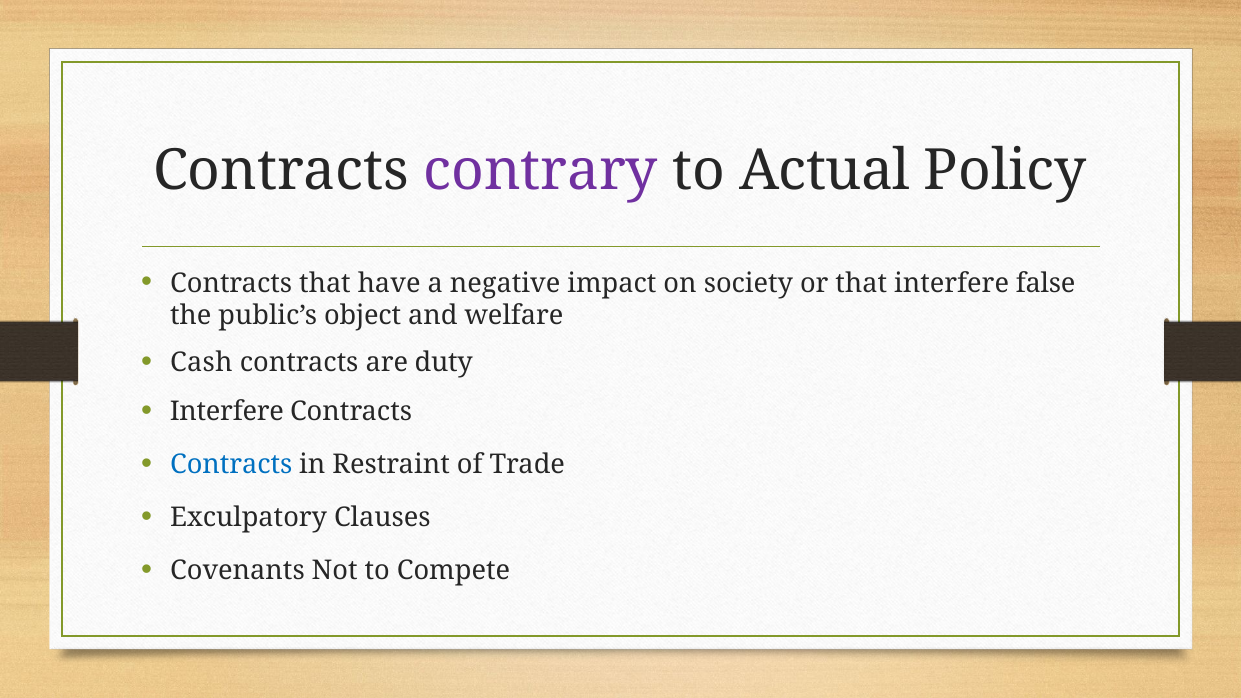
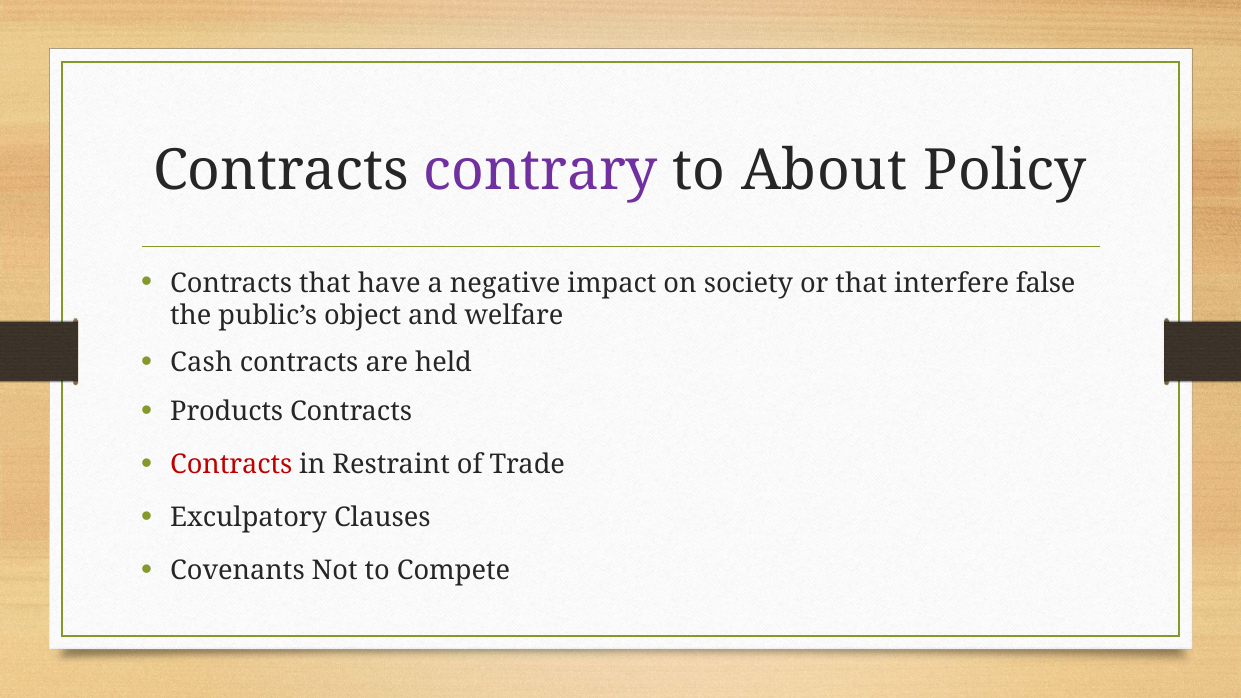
Actual: Actual -> About (824, 170)
duty: duty -> held (444, 362)
Interfere: Interfere -> Products (227, 412)
Contracts colour: blue -> red (231, 465)
